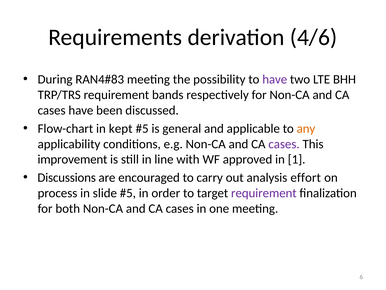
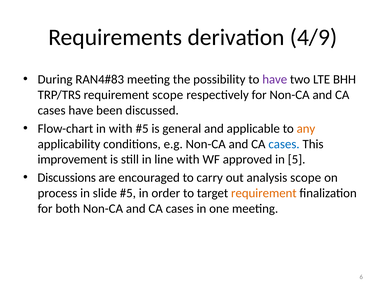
4/6: 4/6 -> 4/9 (314, 37)
requirement bands: bands -> scope (168, 95)
in kept: kept -> with (121, 128)
cases colour: purple -> blue (284, 144)
1: 1 -> 5 (297, 159)
analysis effort: effort -> scope (306, 177)
requirement colour: purple -> orange (264, 193)
